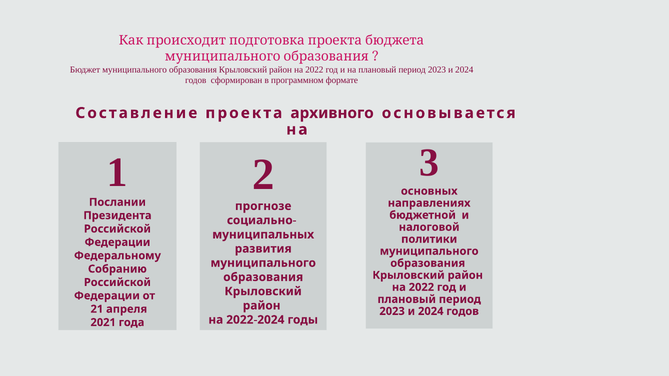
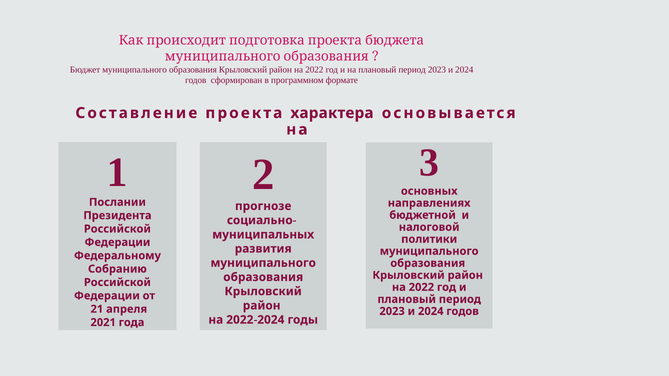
архивного: архивного -> характера (332, 113)
